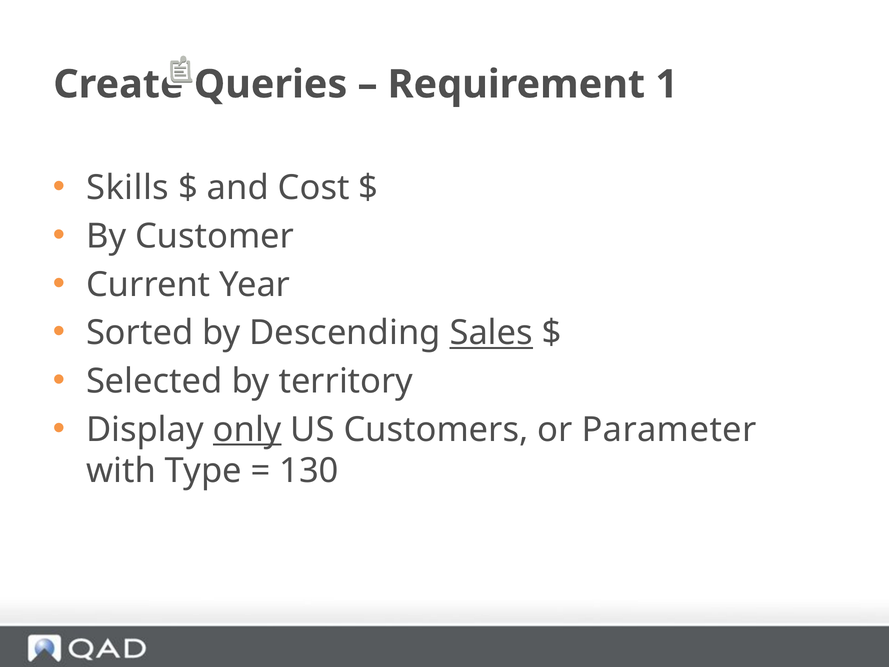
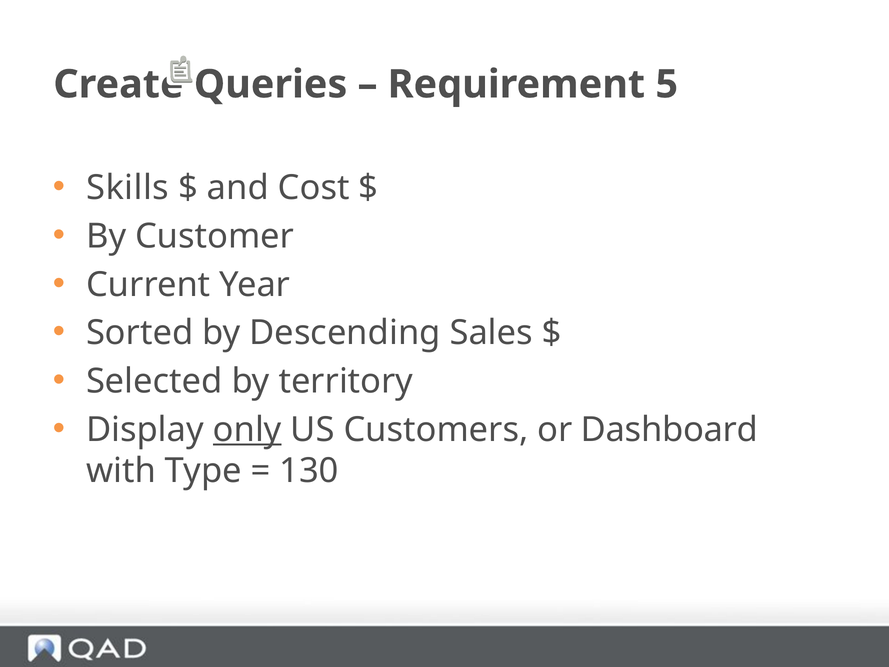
1: 1 -> 5 (667, 84)
Sales underline: present -> none (491, 333)
Parameter: Parameter -> Dashboard (669, 429)
